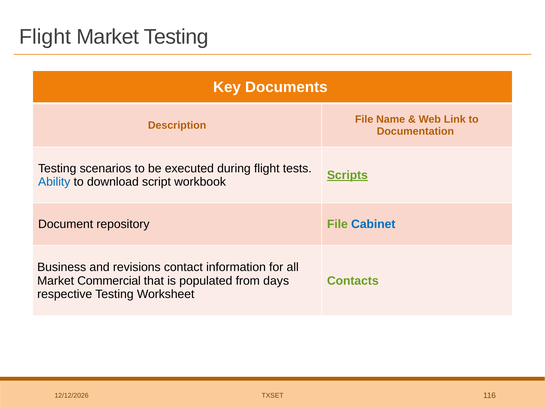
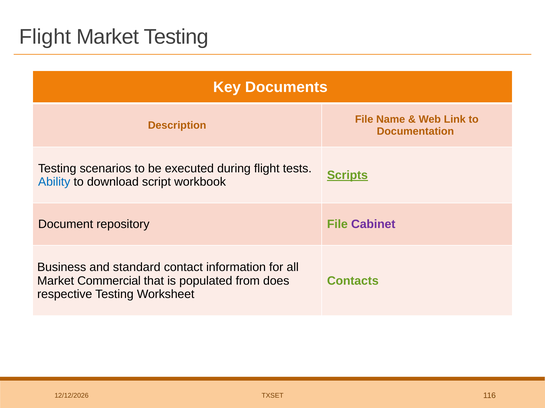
Cabinet colour: blue -> purple (373, 225)
revisions: revisions -> standard (137, 268)
days: days -> does (276, 281)
